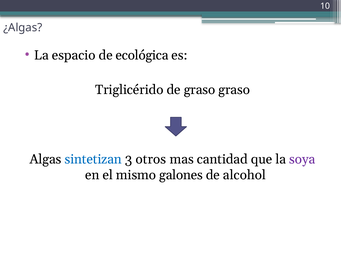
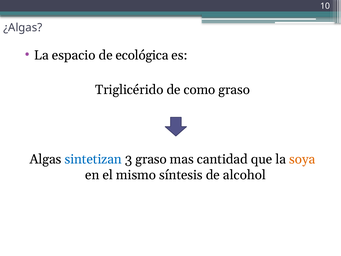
de graso: graso -> como (200, 90)
3 otros: otros -> graso (151, 159)
soya colour: purple -> orange (302, 159)
galones: galones -> síntesis (181, 175)
